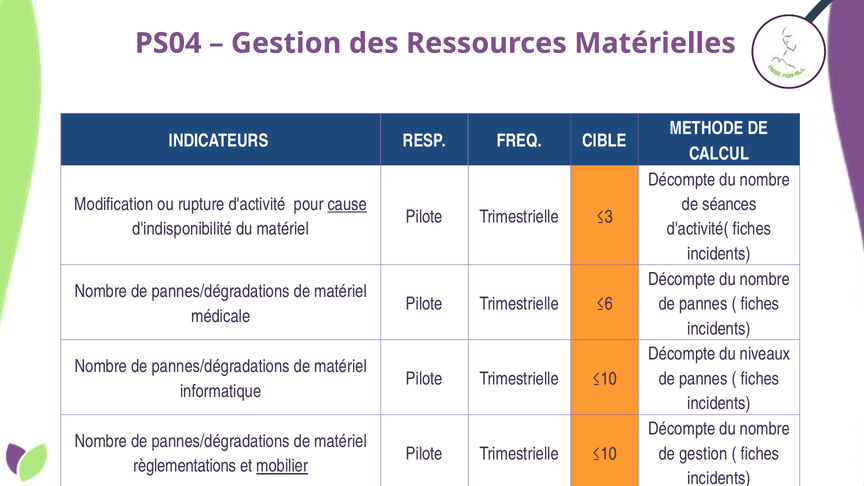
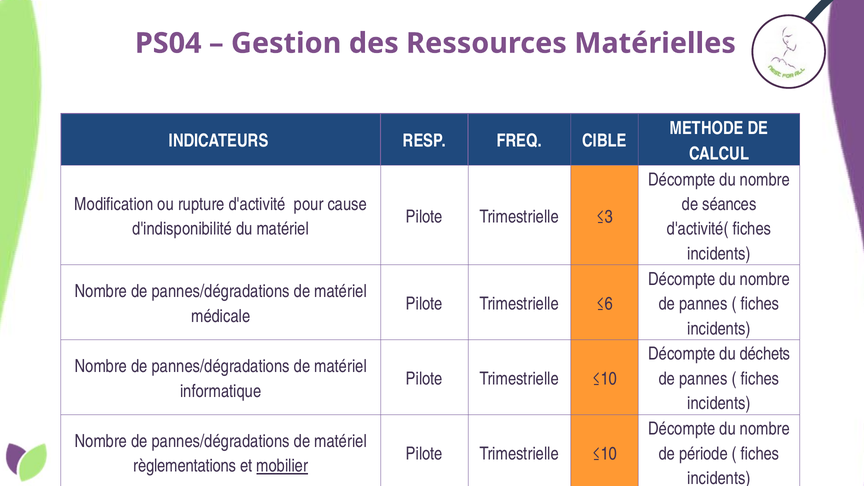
cause underline: present -> none (347, 204)
niveaux: niveaux -> déchets (765, 354)
de gestion: gestion -> période (703, 454)
